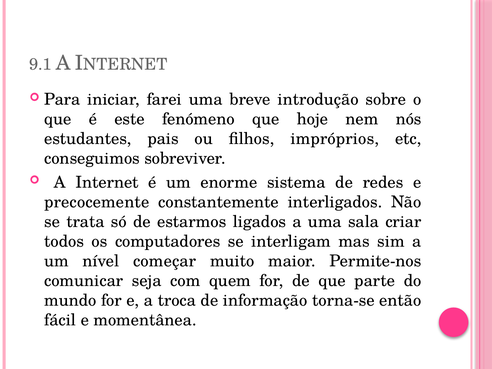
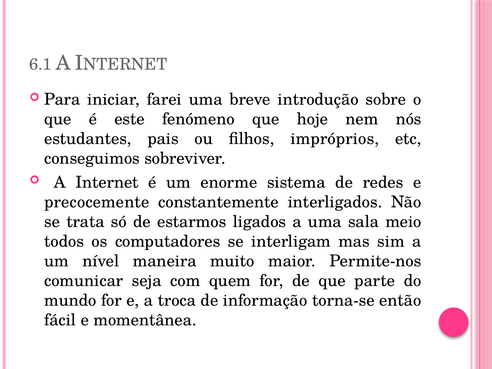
9.1: 9.1 -> 6.1 (40, 64)
criar: criar -> meio (403, 222)
começar: começar -> maneira (165, 261)
